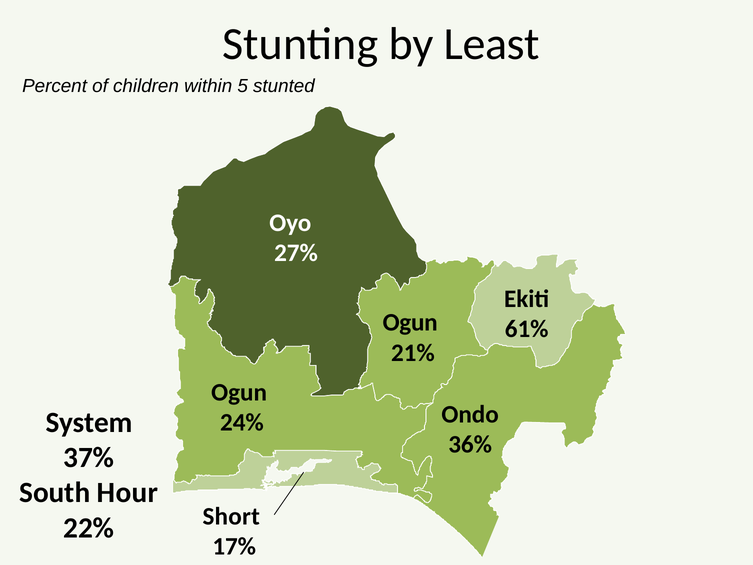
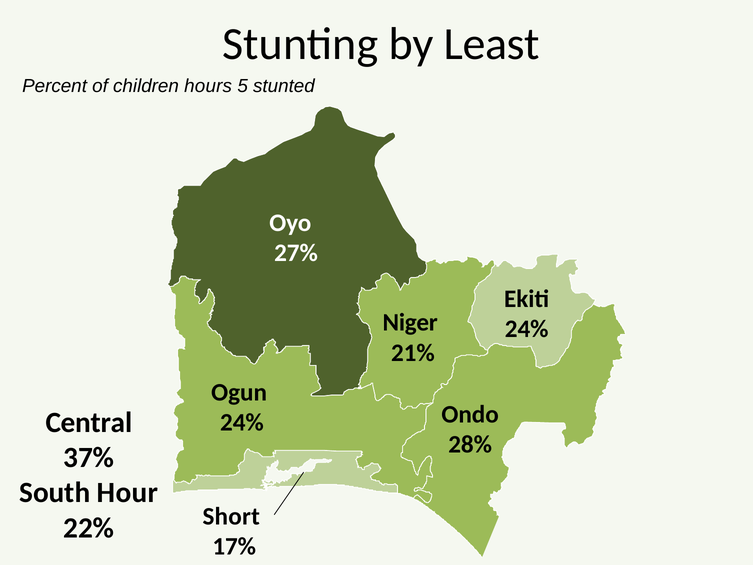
within: within -> hours (208, 86)
Ogun: Ogun -> Niger (410, 323)
61%: 61% -> 24% (527, 329)
System: System -> Central (89, 422)
36%: 36% -> 28% (470, 444)
